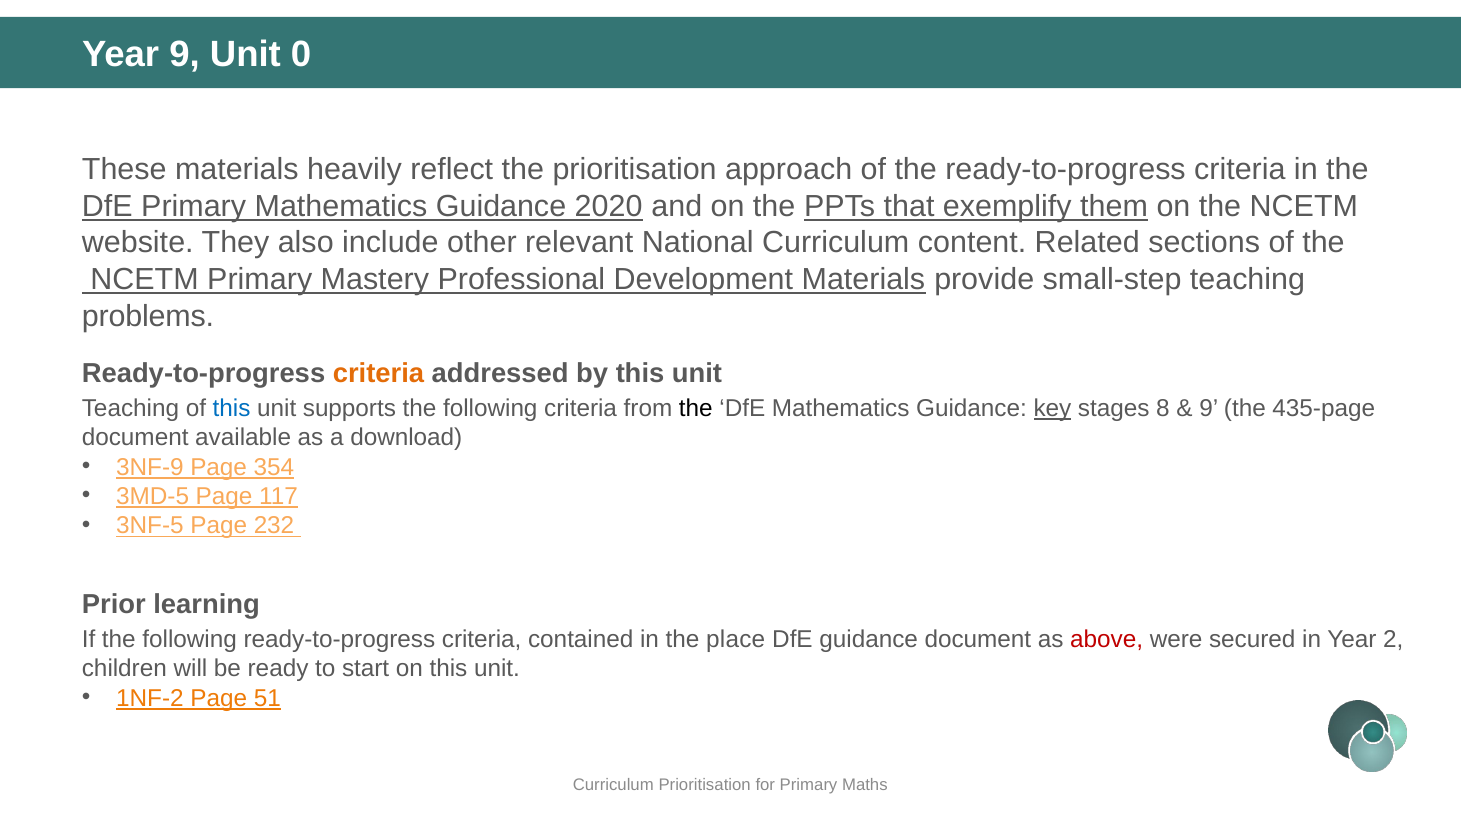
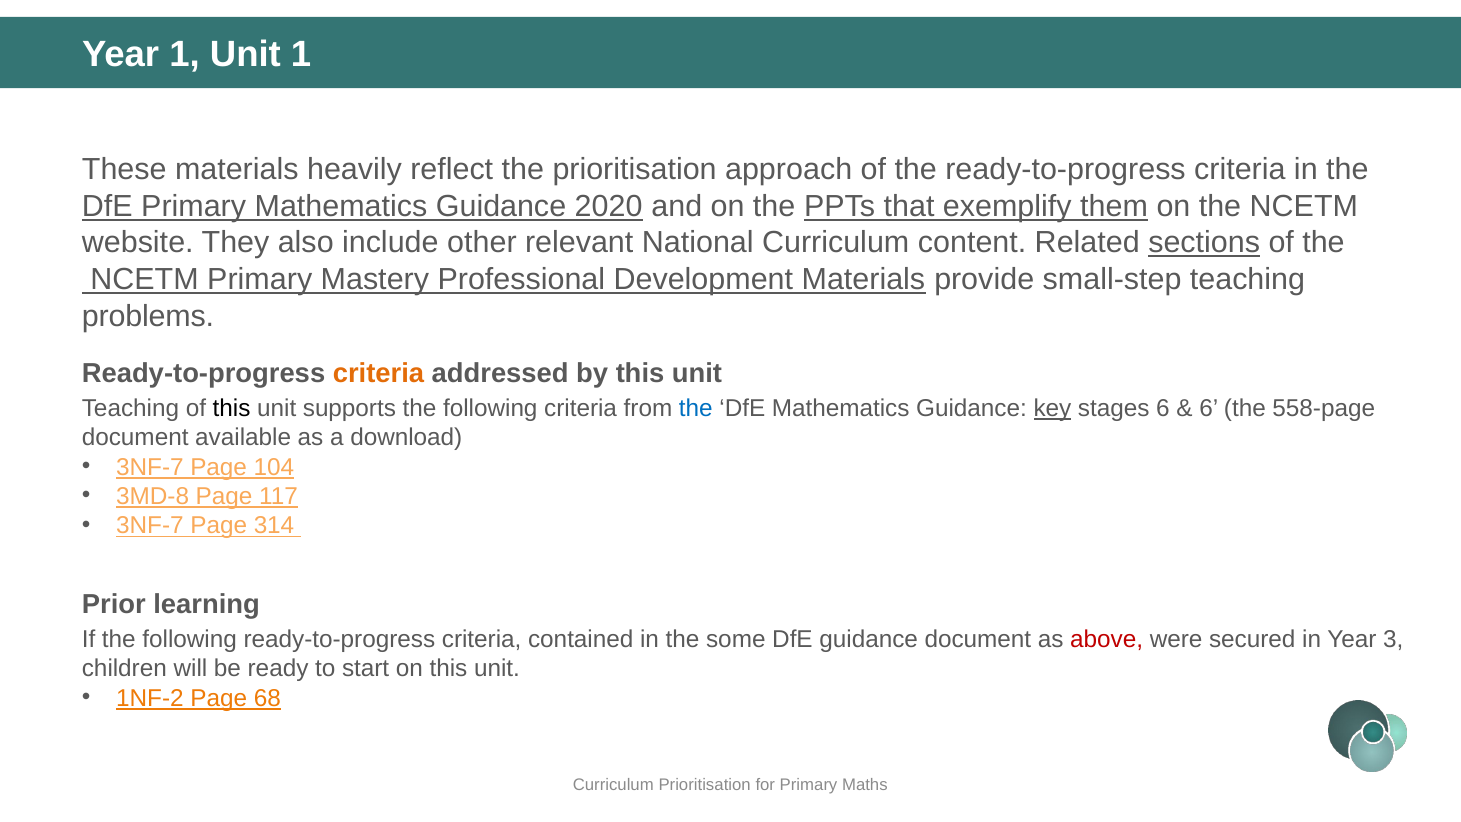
Year 9: 9 -> 1 (185, 54)
Unit 0: 0 -> 1 (301, 54)
sections underline: none -> present (1204, 243)
this colour: blue -> black (232, 409)
the colour: black -> blue (696, 409)
stages 8: 8 -> 6 (1163, 409)
9: 9 -> 6 (1209, 409)
435-page: 435-page -> 558-page (1324, 409)
3NF-9: 3NF-9 -> 3NF-7 (150, 467)
354: 354 -> 104 (274, 467)
3MD-5: 3MD-5 -> 3MD-8 (153, 496)
3NF-5: 3NF-5 -> 3NF-7 (150, 525)
232: 232 -> 314 (274, 525)
place: place -> some (736, 640)
2: 2 -> 3 (1393, 640)
51: 51 -> 68 (267, 698)
